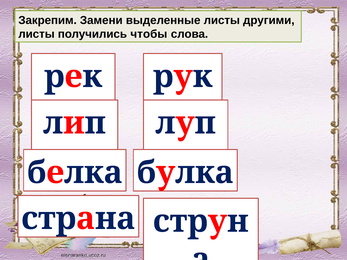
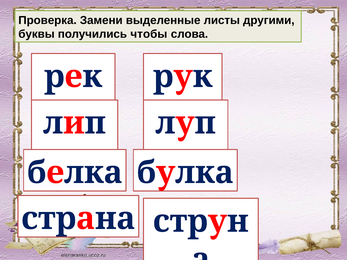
Закрепим: Закрепим -> Проверка (48, 20)
листы: листы -> буквы (36, 34)
